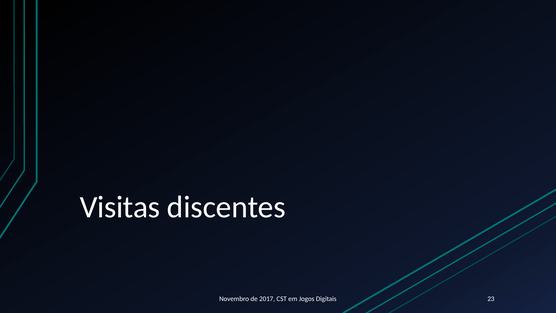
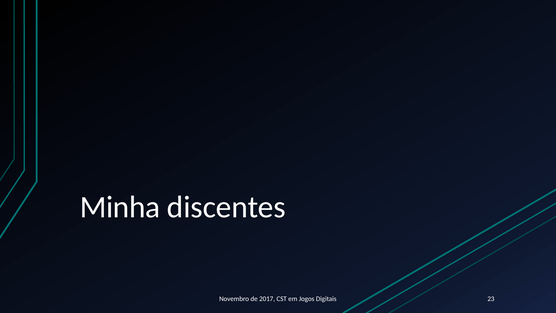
Visitas: Visitas -> Minha (120, 207)
